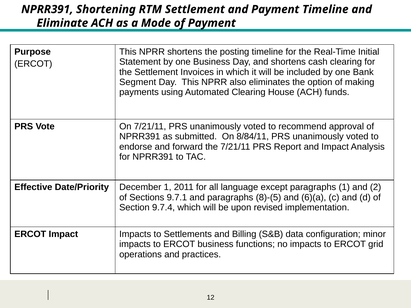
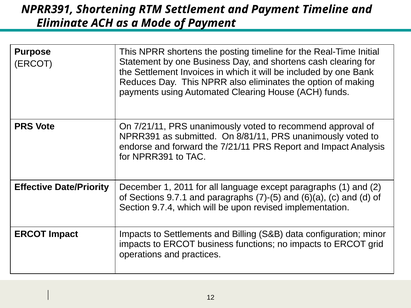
Segment: Segment -> Reduces (138, 82)
8/84/11: 8/84/11 -> 8/81/11 (253, 137)
8)-(5: 8)-(5 -> 7)-(5 (269, 198)
